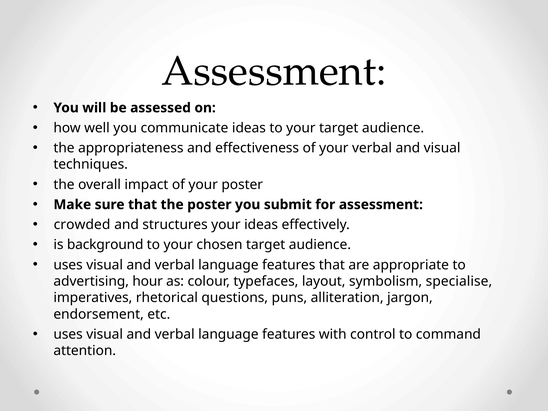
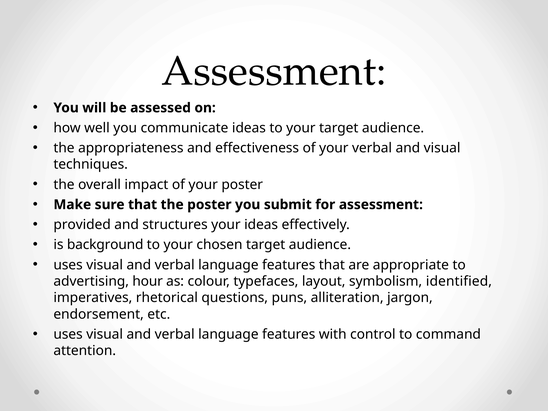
crowded: crowded -> provided (82, 225)
specialise: specialise -> identified (459, 281)
